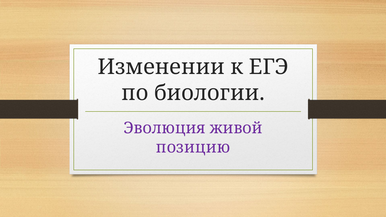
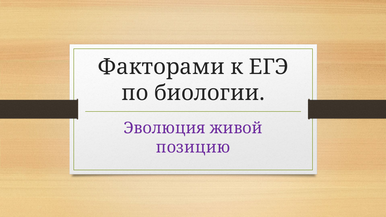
Изменении: Изменении -> Факторами (161, 67)
